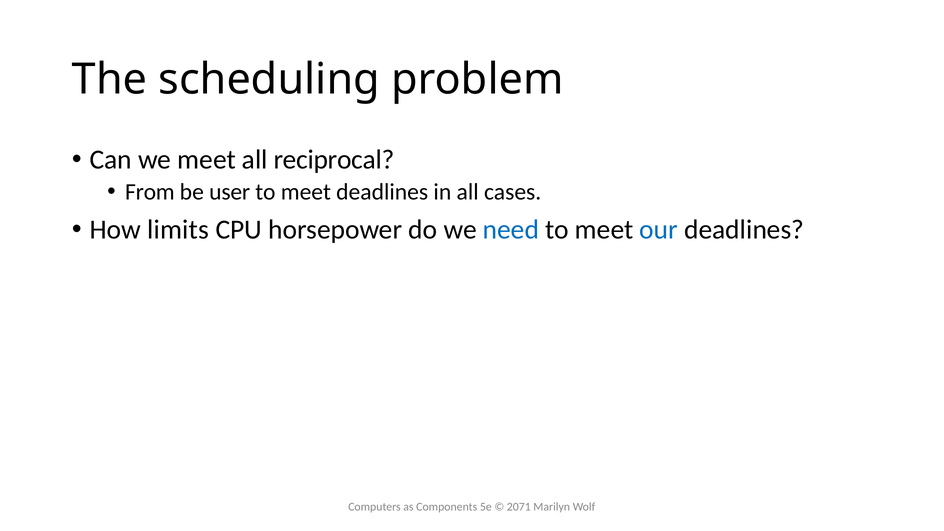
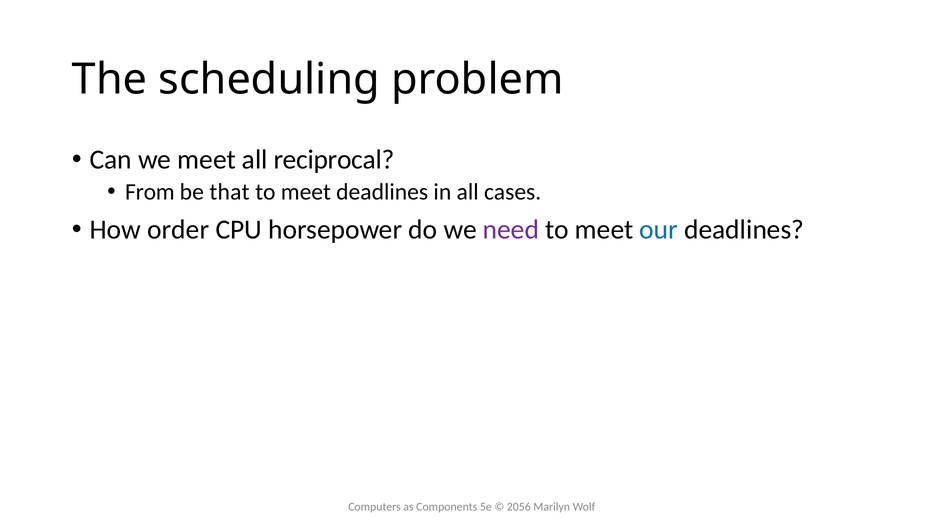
user: user -> that (229, 192)
limits: limits -> order (178, 230)
need colour: blue -> purple (511, 230)
2071: 2071 -> 2056 (519, 507)
